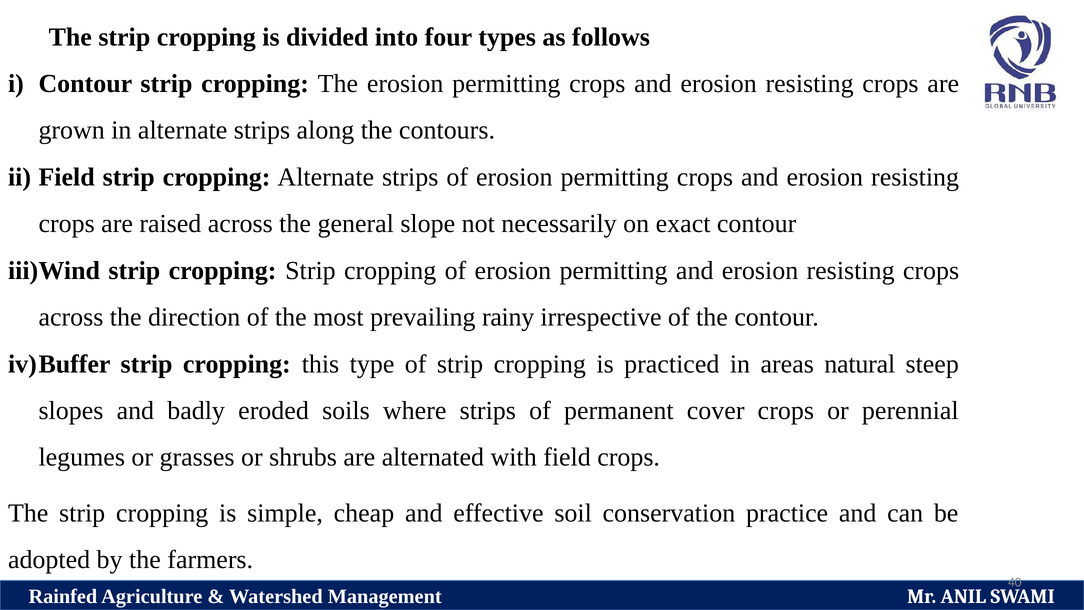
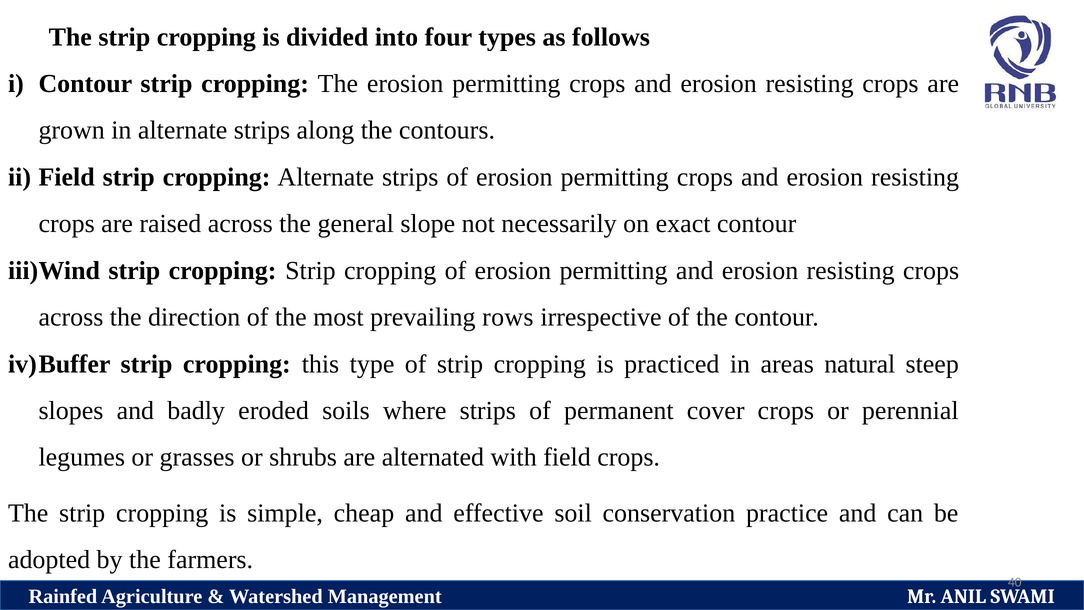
rainy: rainy -> rows (508, 317)
